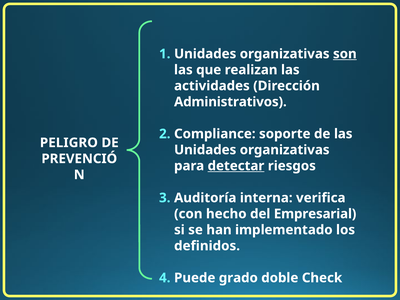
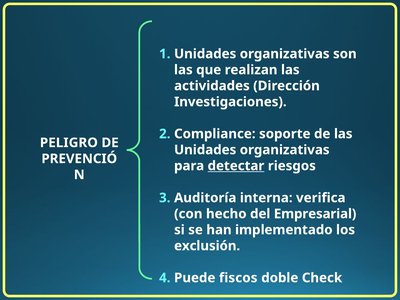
son underline: present -> none (345, 54)
Administrativos: Administrativos -> Investigaciones (230, 102)
definidos: definidos -> exclusión (207, 246)
grado: grado -> fiscos (238, 278)
